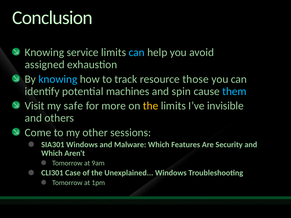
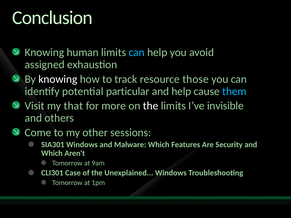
service: service -> human (83, 52)
knowing colour: light blue -> white (58, 79)
machines: machines -> particular (128, 91)
and spin: spin -> help (181, 91)
safe: safe -> that (73, 106)
the colour: yellow -> white (151, 106)
